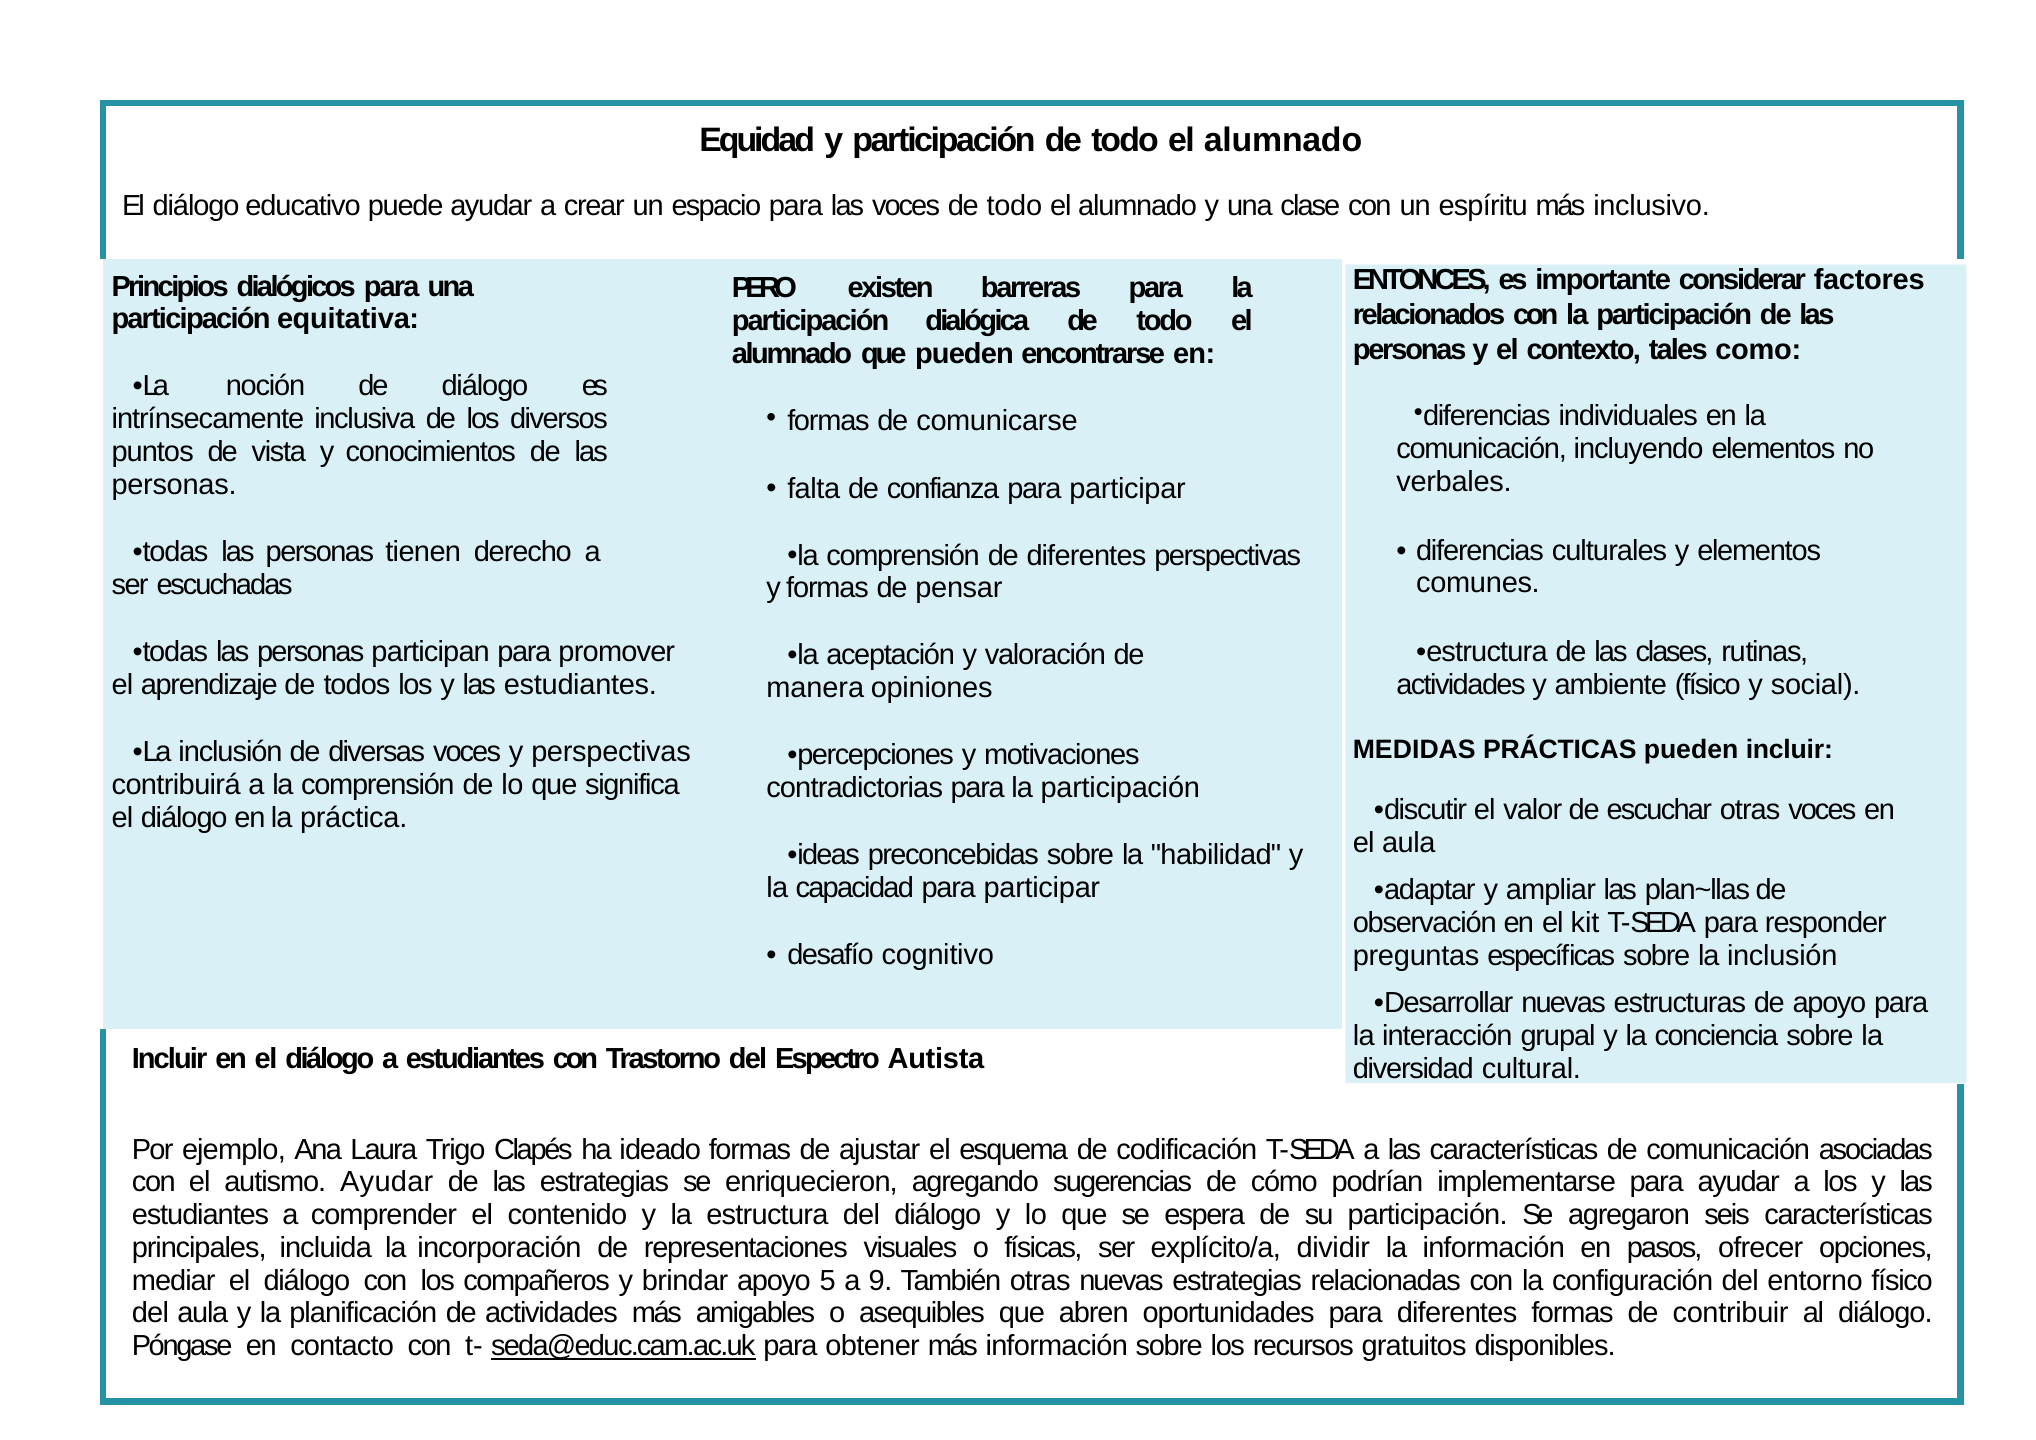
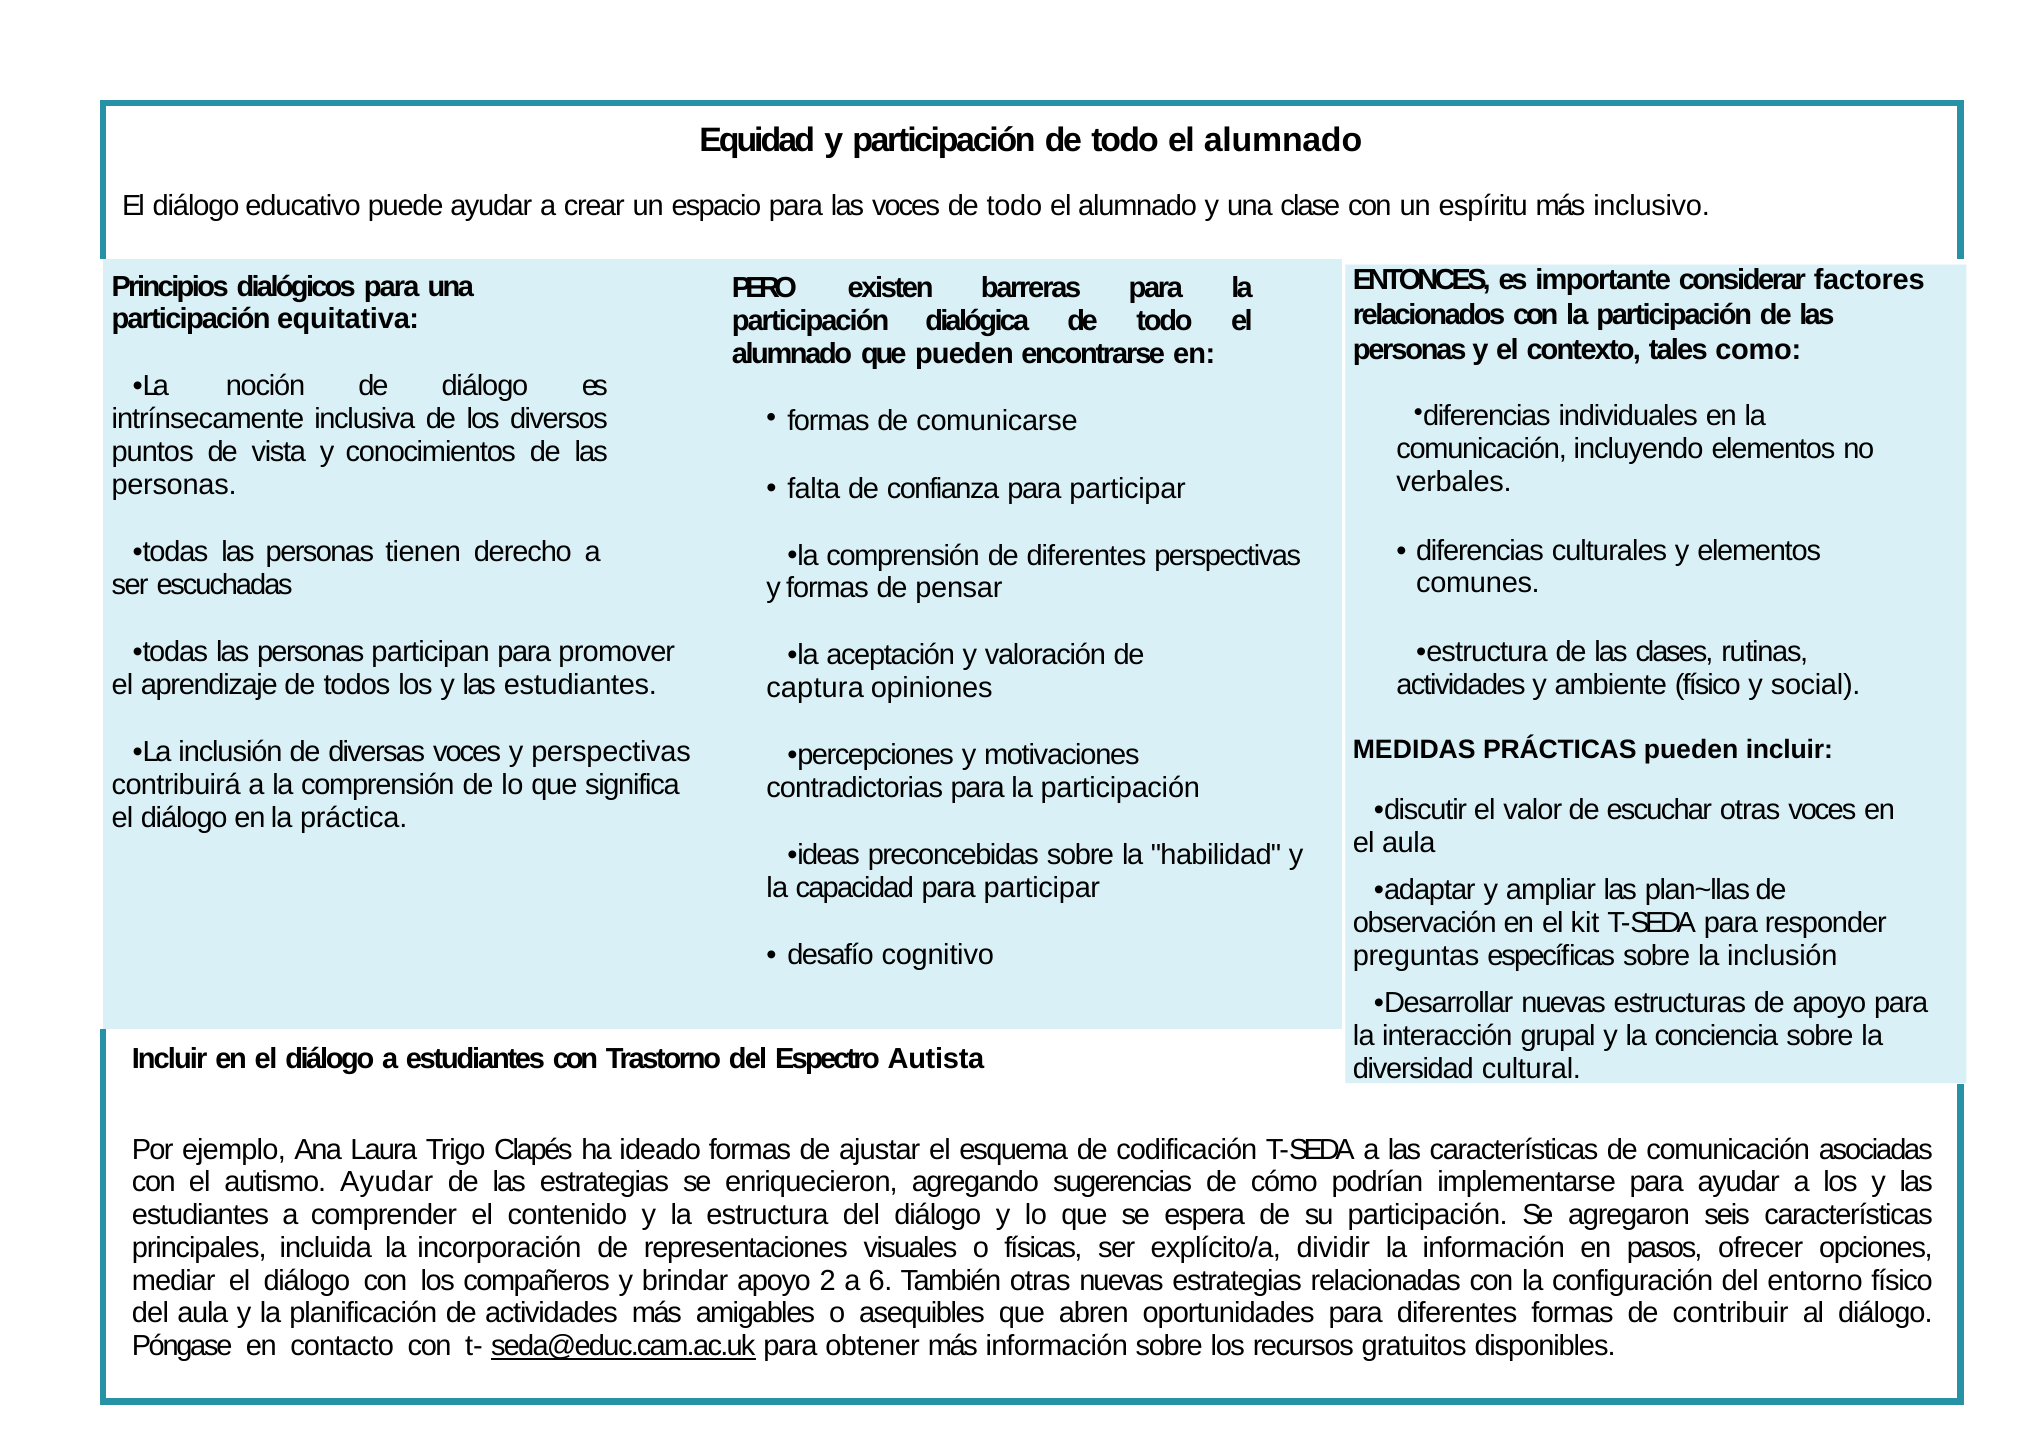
manera: manera -> captura (815, 688)
5: 5 -> 2 (828, 1281)
9: 9 -> 6 (881, 1281)
